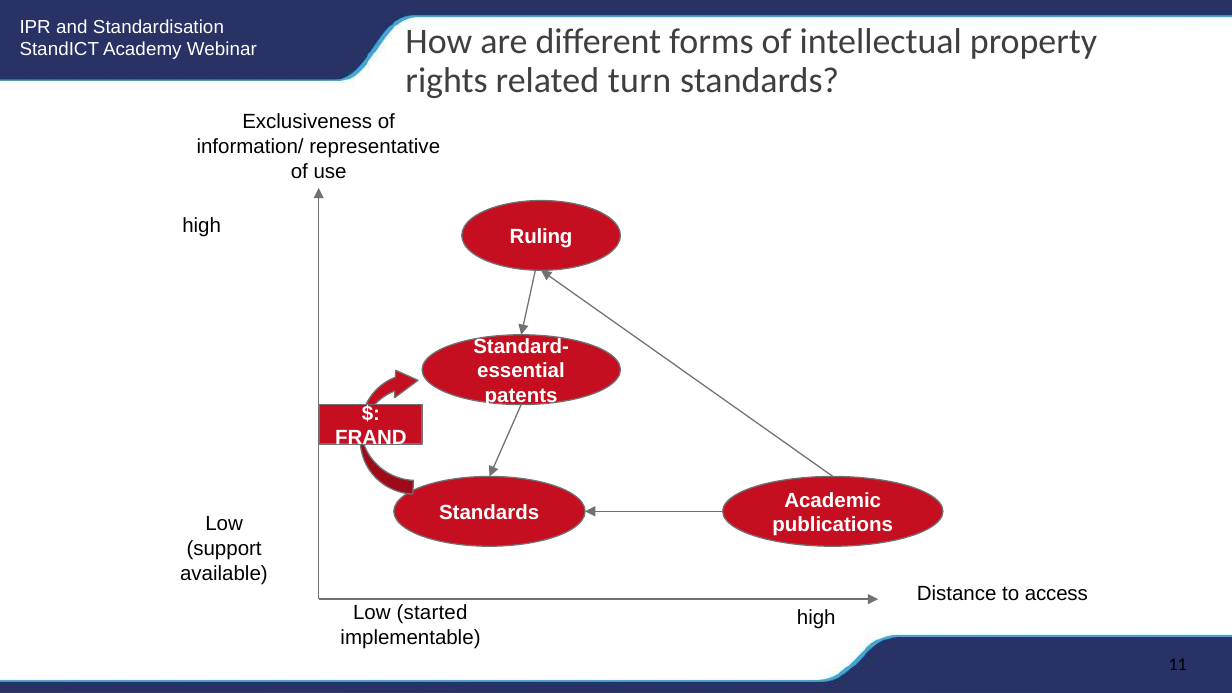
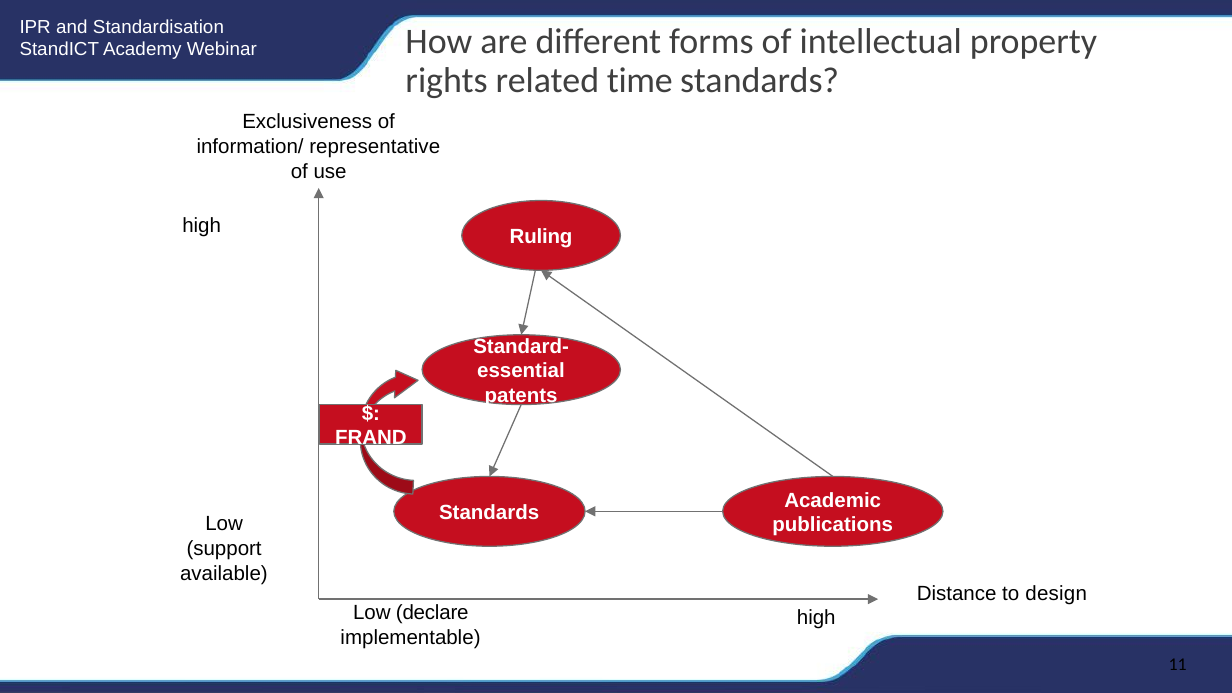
turn: turn -> time (640, 80)
access: access -> design (1056, 594)
started: started -> declare (432, 613)
